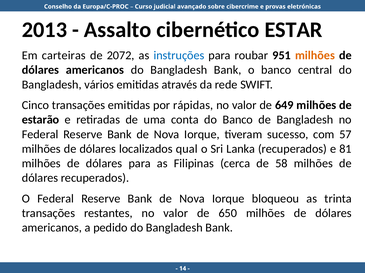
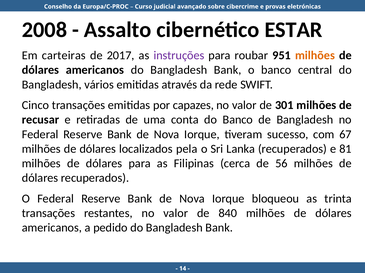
2013: 2013 -> 2008 (44, 30)
2072: 2072 -> 2017 (121, 56)
instruções colour: blue -> purple (179, 56)
rápidas: rápidas -> capazes (193, 105)
649: 649 -> 301 (284, 105)
estarão: estarão -> recusar (40, 120)
57: 57 -> 67 (345, 135)
qual: qual -> pela (187, 149)
58: 58 -> 56 (281, 164)
650: 650 -> 840 (228, 214)
